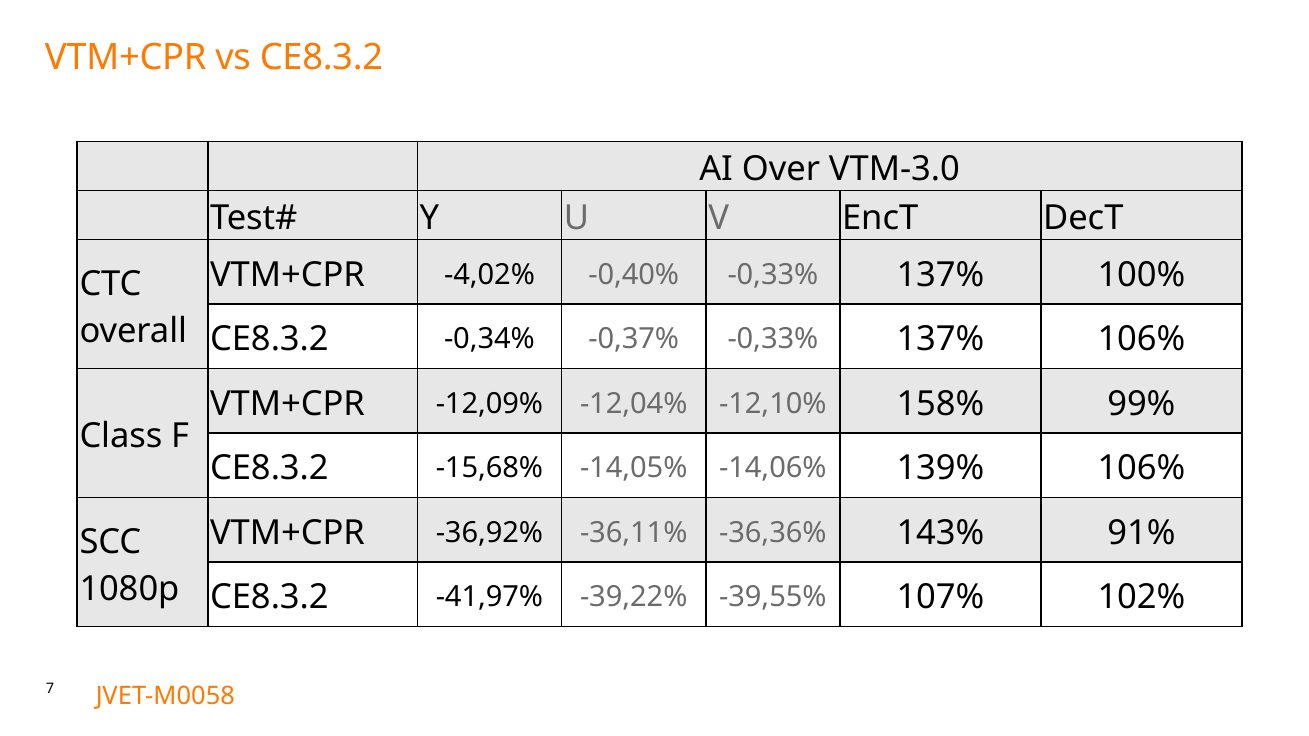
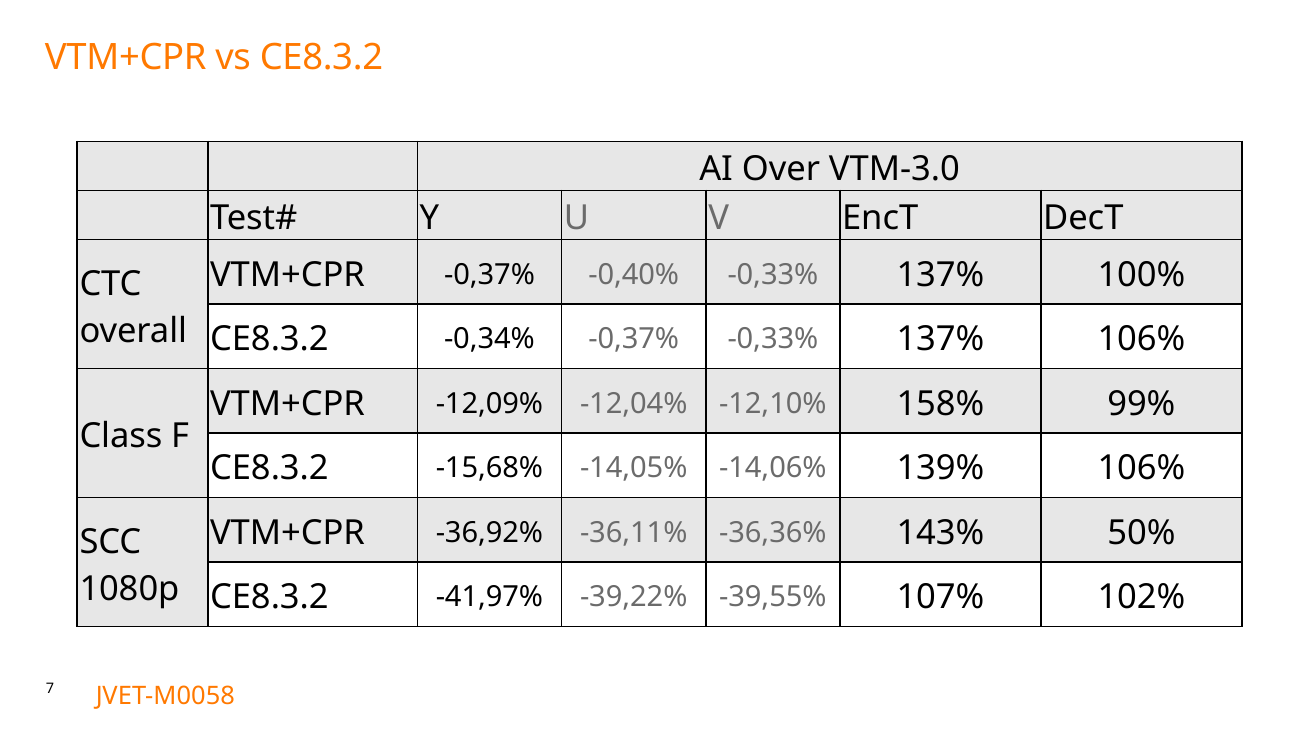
VTM+CPR -4,02%: -4,02% -> -0,37% (489, 275)
91%: 91% -> 50% (1141, 533)
